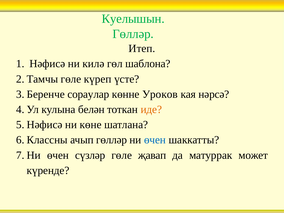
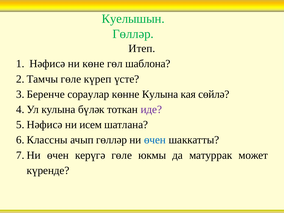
килә: килә -> көне (93, 64)
көнне Уроков: Уроков -> Кулына (160, 94)
нәрсә: нәрсә -> сөйлә (214, 94)
белән: белән -> бүләк (91, 109)
иде colour: orange -> purple (151, 109)
көне: көне -> исем (91, 125)
сүзләр: сүзләр -> керүгә (90, 155)
җавап: җавап -> юкмы (152, 155)
